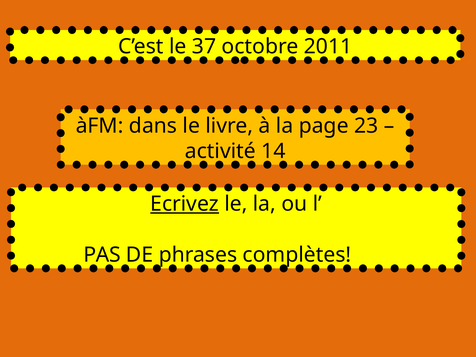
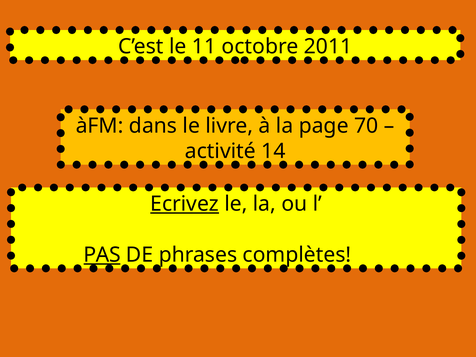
37: 37 -> 11 (204, 47)
23: 23 -> 70 (366, 126)
PAS underline: none -> present (102, 255)
